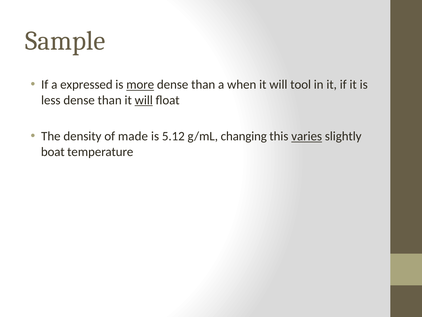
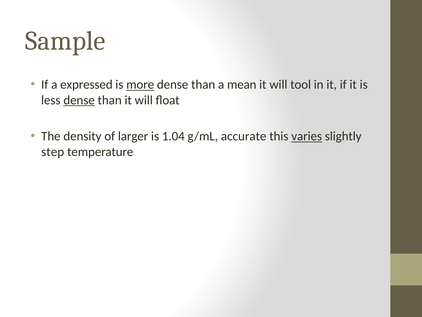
when: when -> mean (242, 85)
dense underline: none -> present (79, 100)
will underline: present -> none (144, 100)
made: made -> larger (133, 136)
5.12: 5.12 -> 1.04 (173, 136)
changing: changing -> accurate (244, 136)
boat: boat -> step (53, 152)
